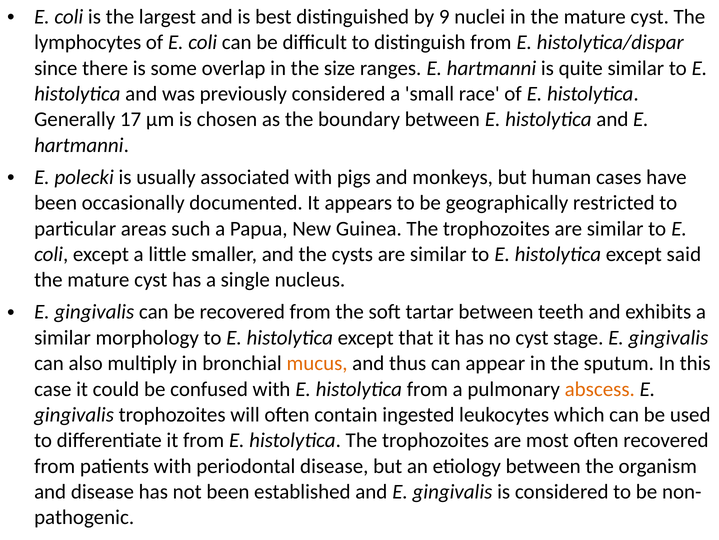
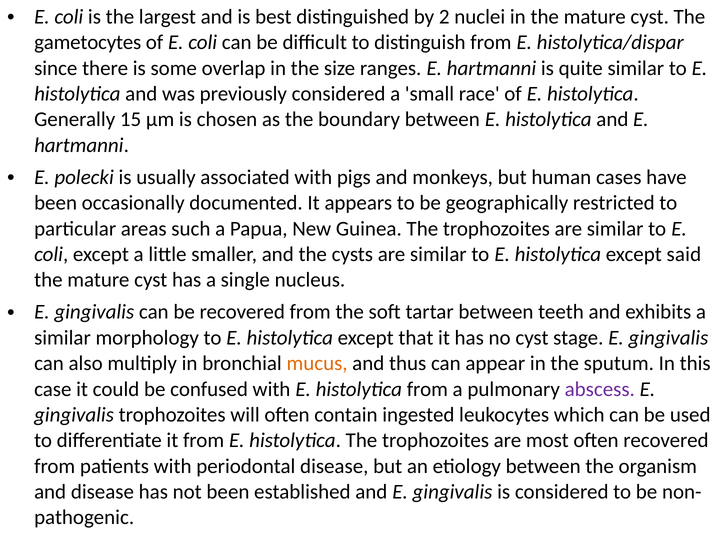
9: 9 -> 2 (444, 17)
lymphocytes: lymphocytes -> gametocytes (88, 42)
17: 17 -> 15 (131, 119)
abscess colour: orange -> purple (600, 389)
